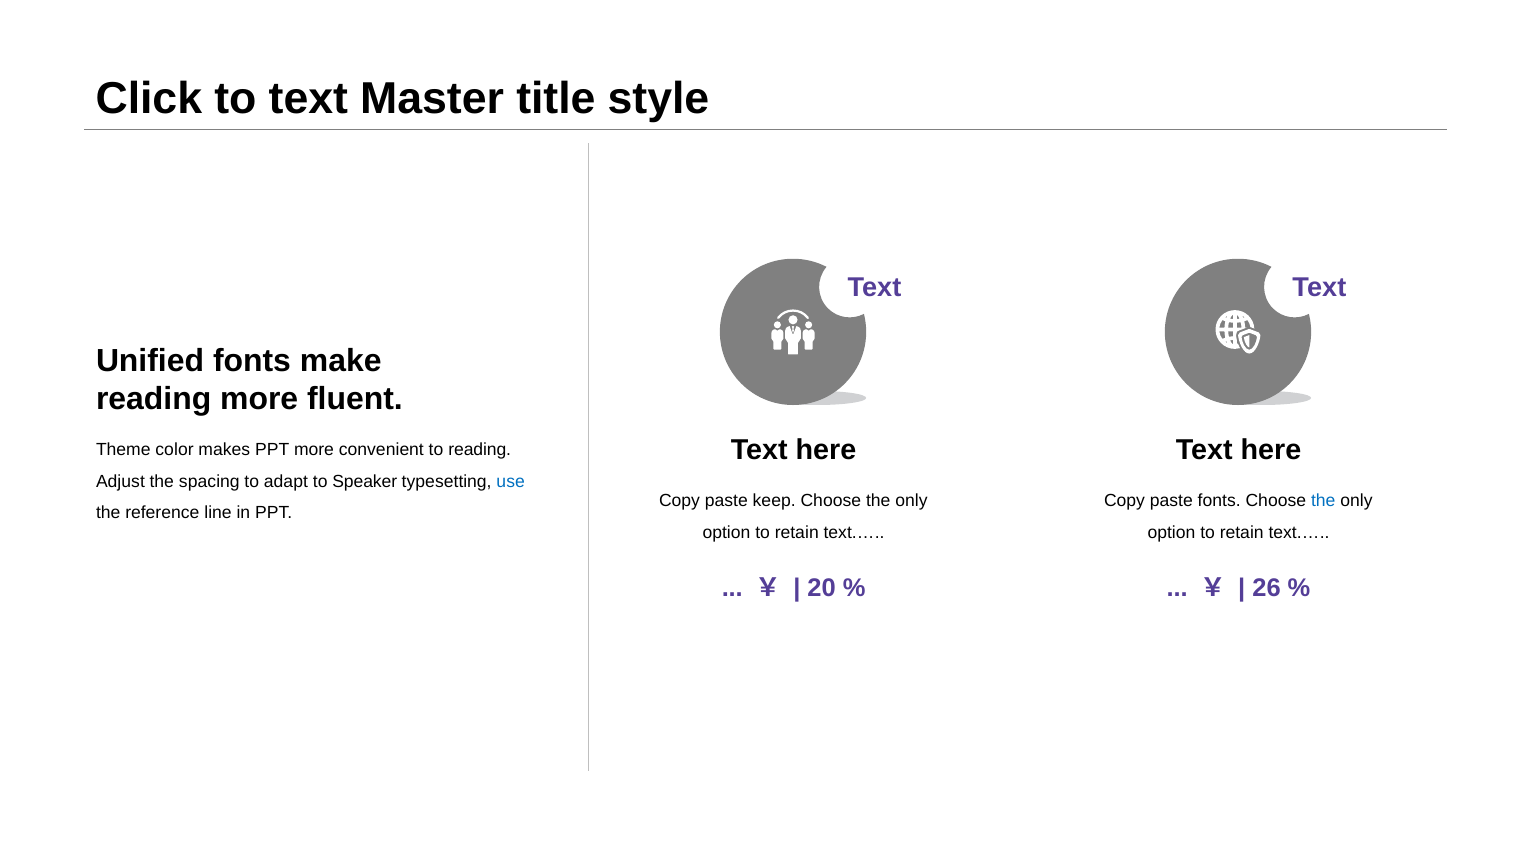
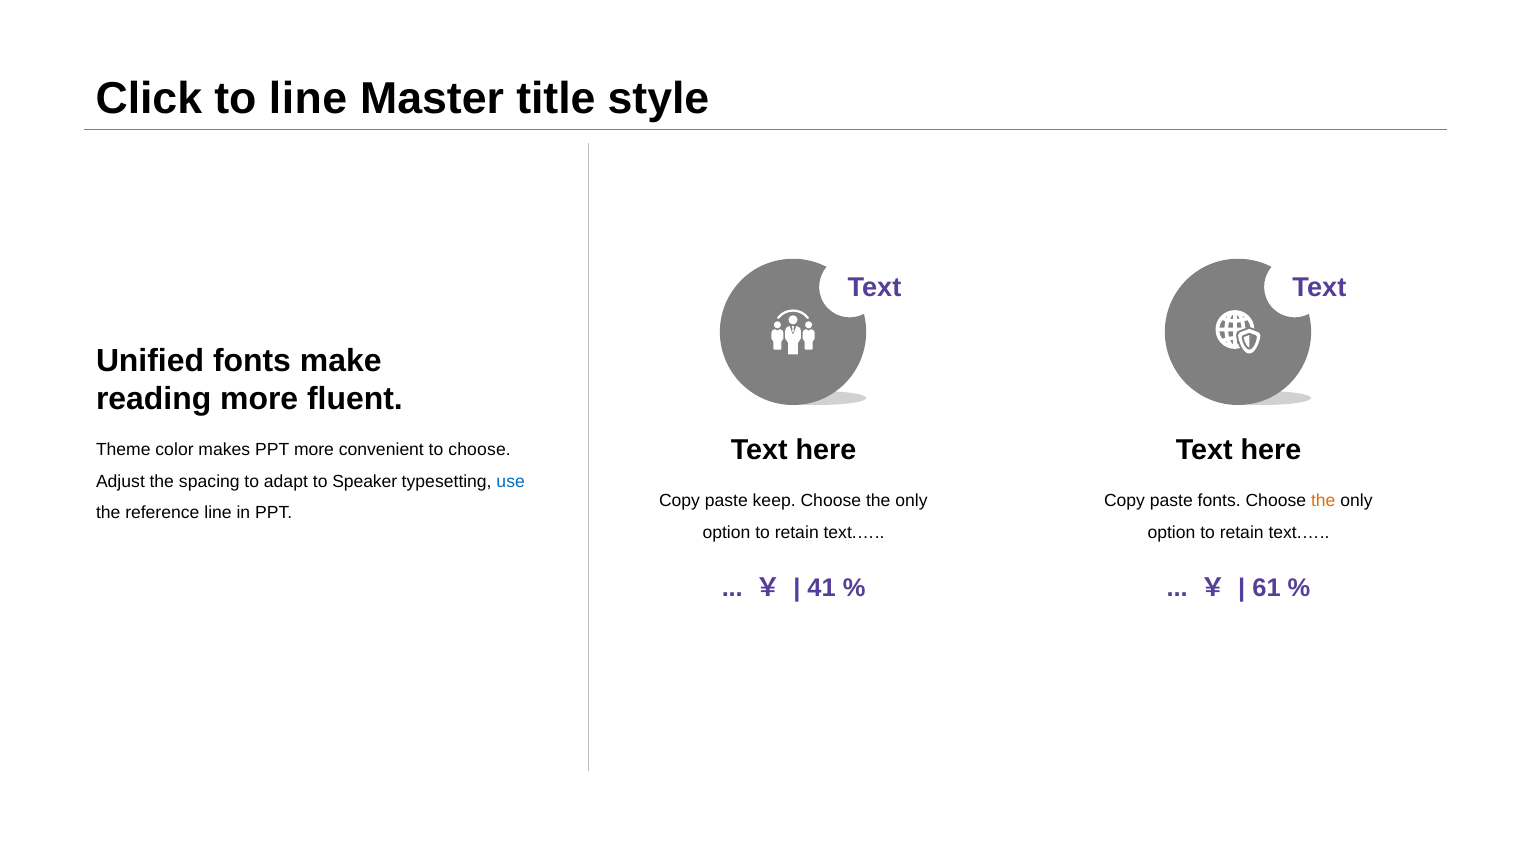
to text: text -> line (308, 99)
to reading: reading -> choose (480, 450)
the colour: blue -> orange (1323, 501)
20: 20 -> 41 (822, 589)
26: 26 -> 61 (1267, 589)
